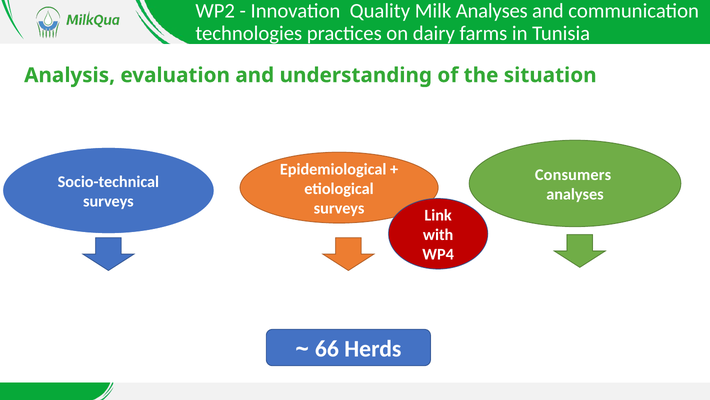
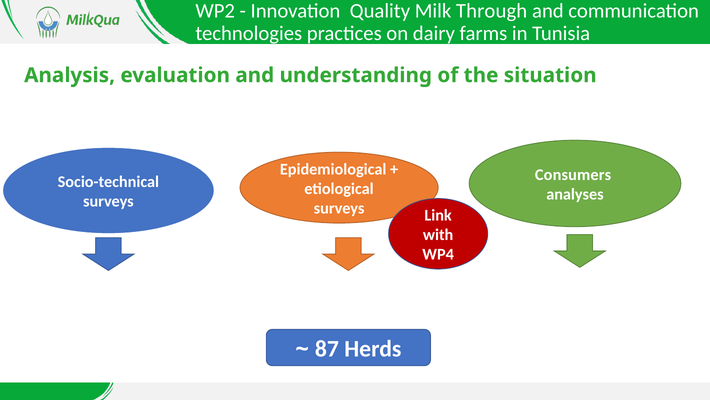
Milk Analyses: Analyses -> Through (492, 11)
66: 66 -> 87 (327, 349)
